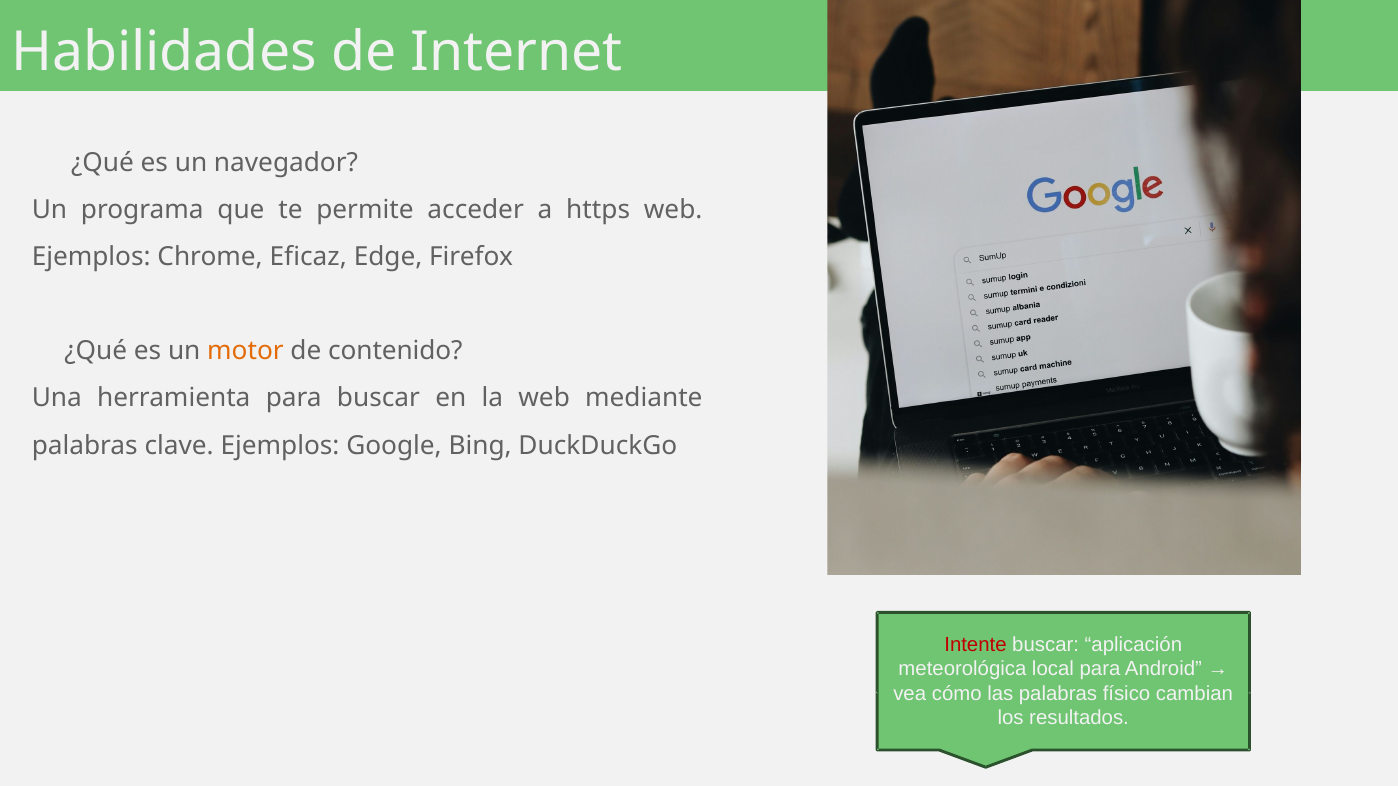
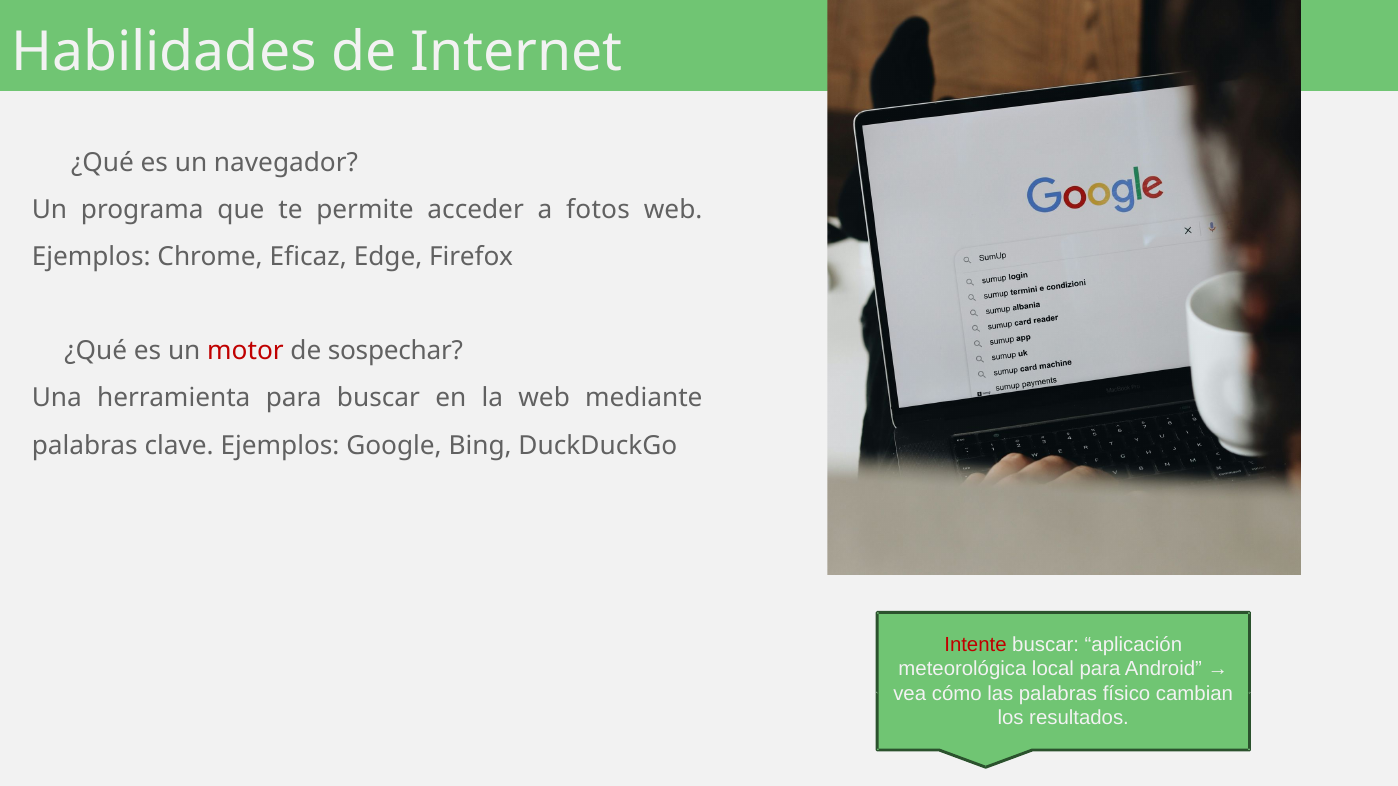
https: https -> fotos (598, 210)
motor colour: orange -> red (245, 351)
contenido: contenido -> sospechar (395, 351)
